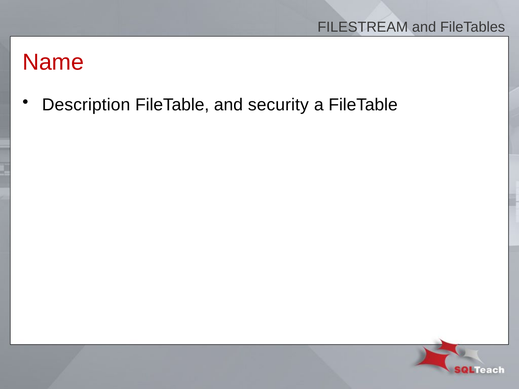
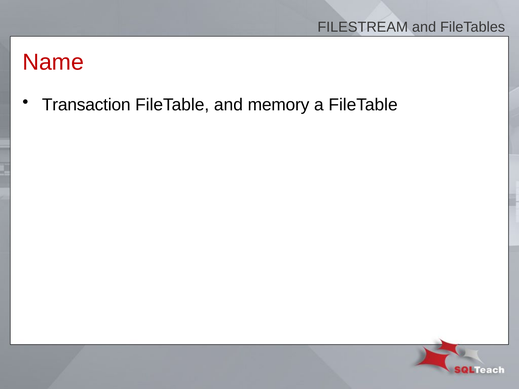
Description: Description -> Transaction (86, 105)
security: security -> memory (279, 105)
